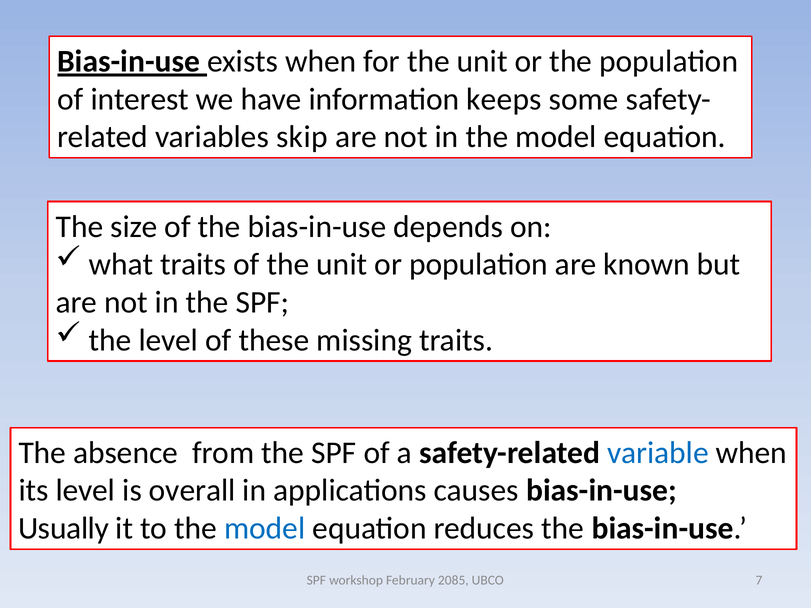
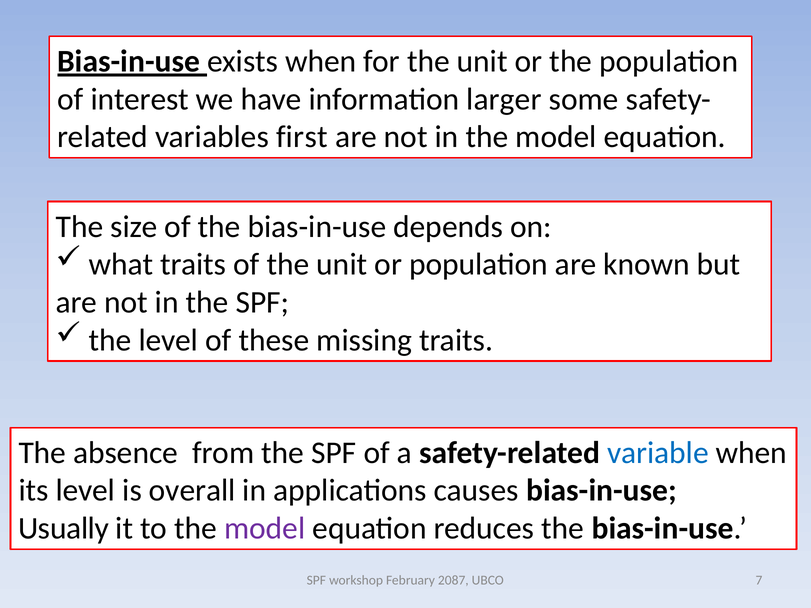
keeps: keeps -> larger (504, 99)
skip: skip -> first (302, 137)
model colour: blue -> purple (265, 529)
2085: 2085 -> 2087 (453, 581)
